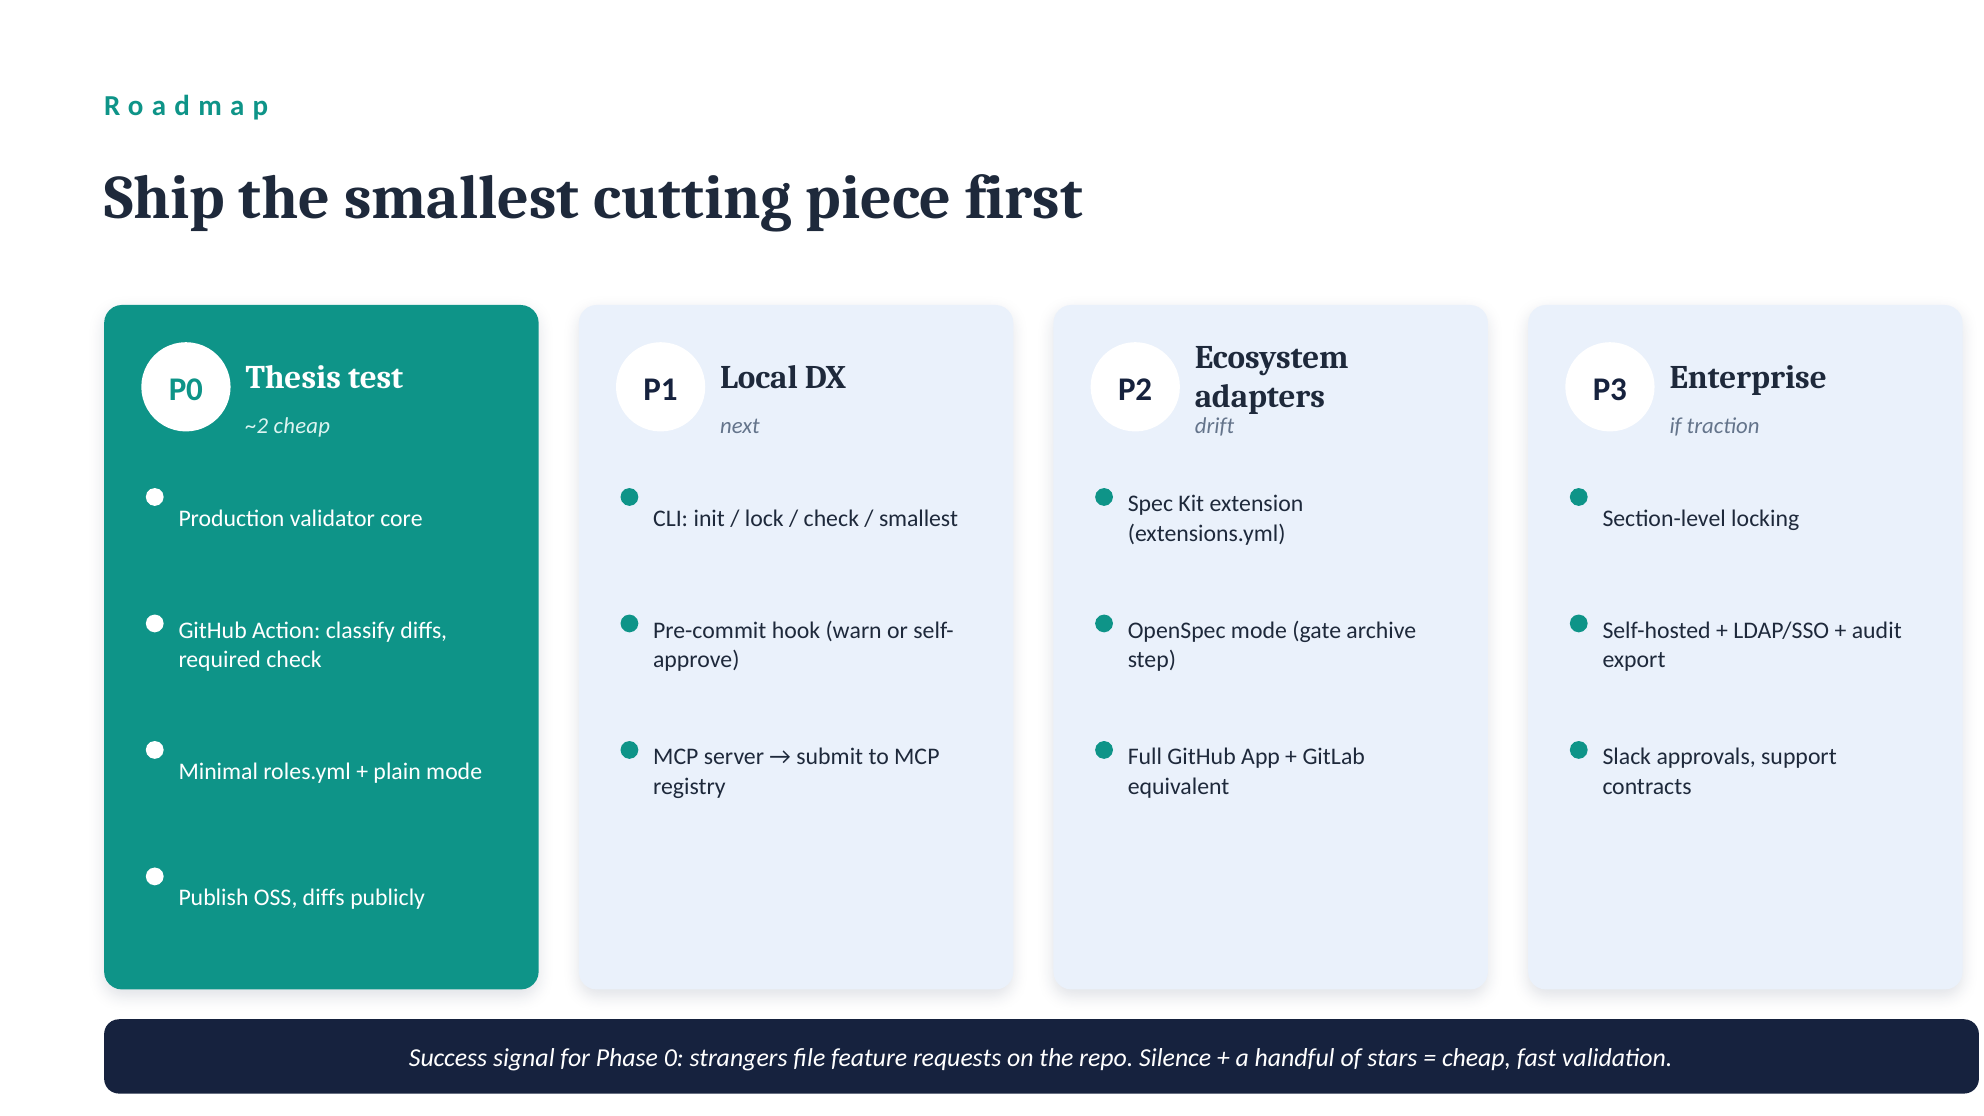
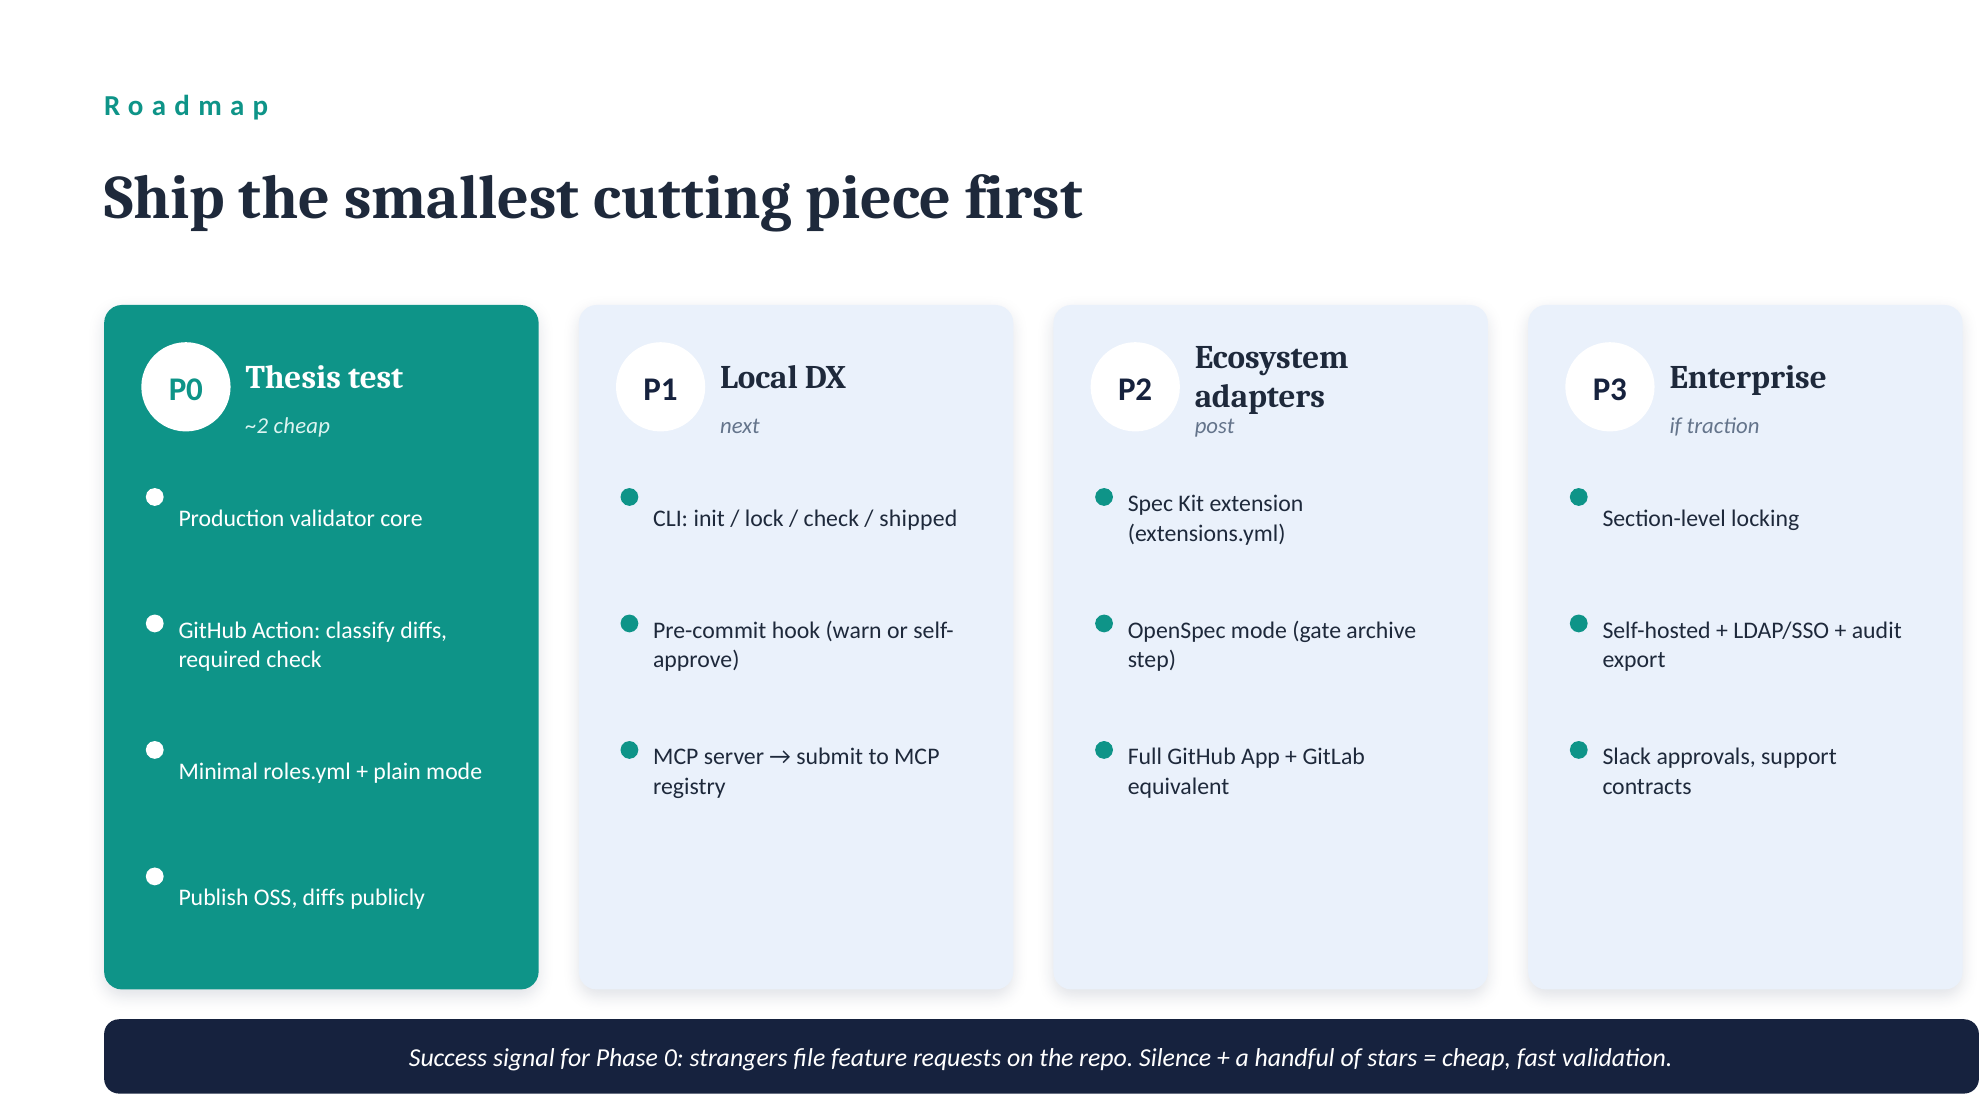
drift: drift -> post (1215, 426)
smallest: smallest -> shipped (918, 519)
